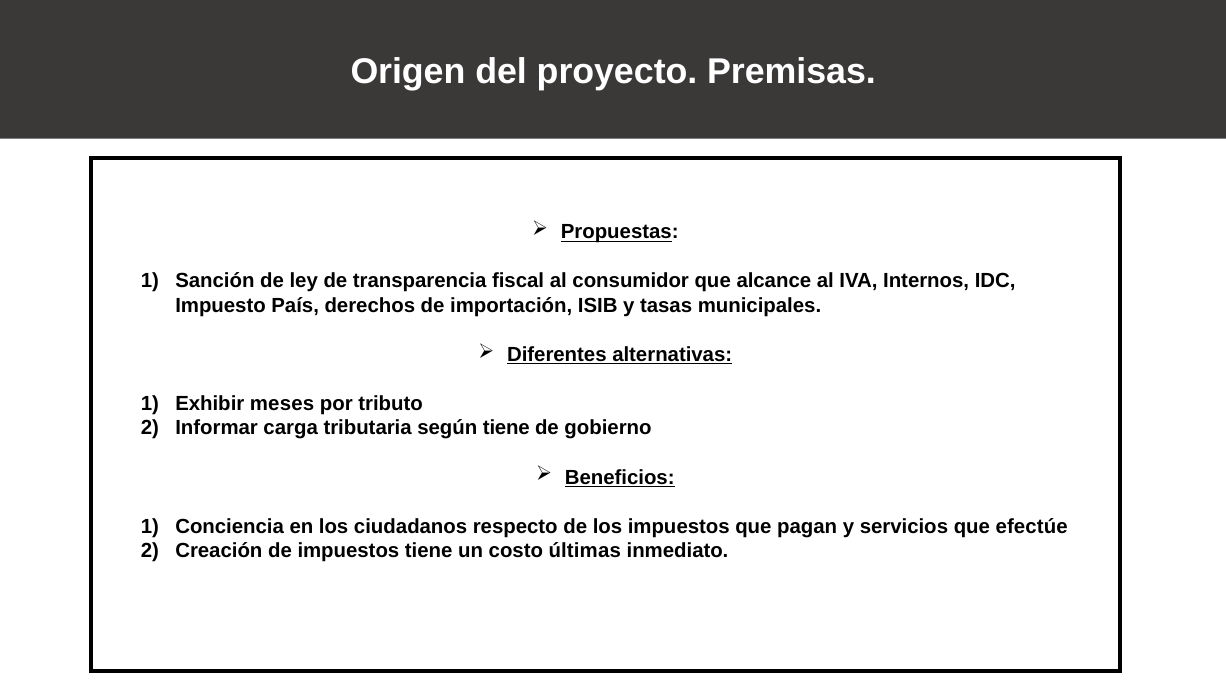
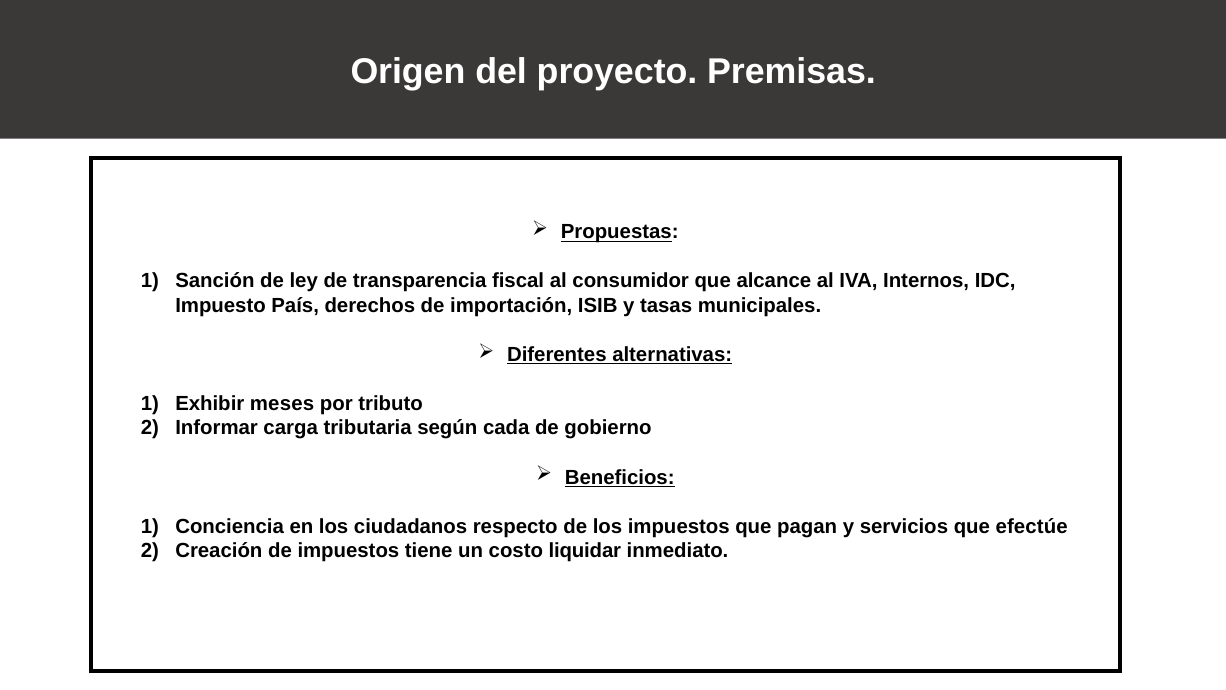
según tiene: tiene -> cada (506, 428)
últimas: últimas -> liquidar (585, 551)
